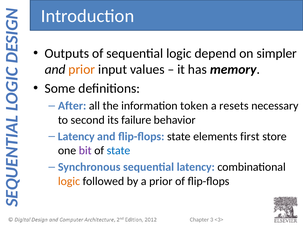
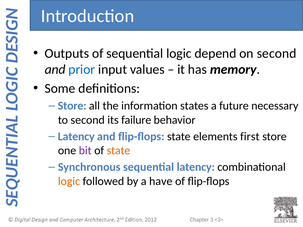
on simpler: simpler -> second (277, 53)
prior colour: orange -> blue (82, 70)
After: After -> Store (72, 106)
token: token -> states (194, 106)
resets: resets -> future (234, 106)
state colour: blue -> orange (119, 151)
a prior: prior -> have (161, 181)
